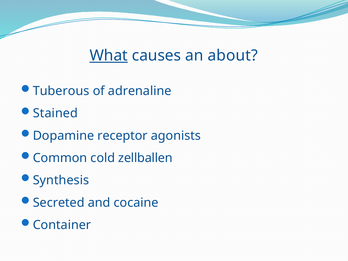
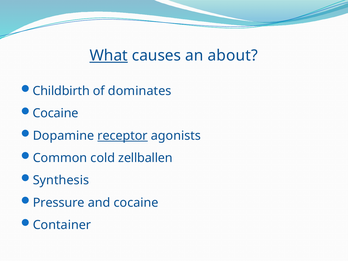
Tuberous: Tuberous -> Childbirth (61, 91)
adrenaline: adrenaline -> dominates (140, 91)
Stained: Stained -> Cocaine (55, 113)
receptor underline: none -> present (123, 136)
Secreted: Secreted -> Pressure (59, 203)
